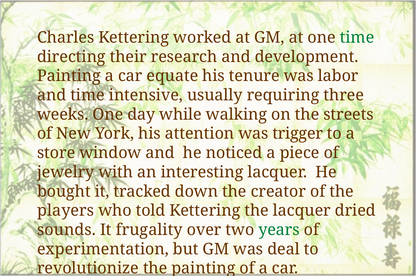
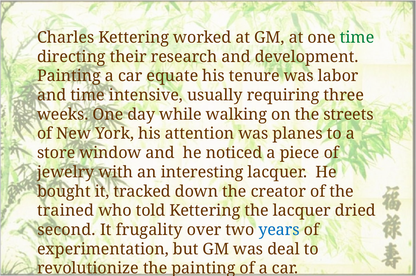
trigger: trigger -> planes (298, 134)
players: players -> trained (66, 211)
sounds: sounds -> second (66, 230)
years colour: green -> blue (279, 230)
